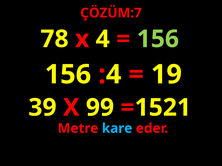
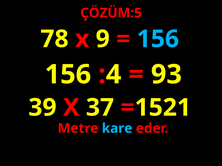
ÇÖZÜM:7: ÇÖZÜM:7 -> ÇÖZÜM:5 (111, 13)
4: 4 -> 9 (103, 39)
156 colour: light green -> light blue (158, 39)
19: 19 -> 93 (166, 75)
99: 99 -> 37 (100, 108)
